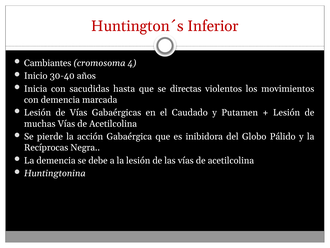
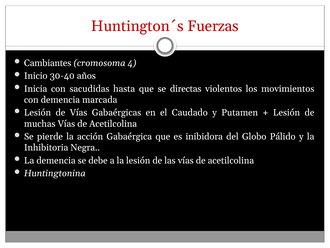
Inferior: Inferior -> Fuerzas (213, 26)
Recíprocas: Recíprocas -> Inhibitoria (46, 147)
